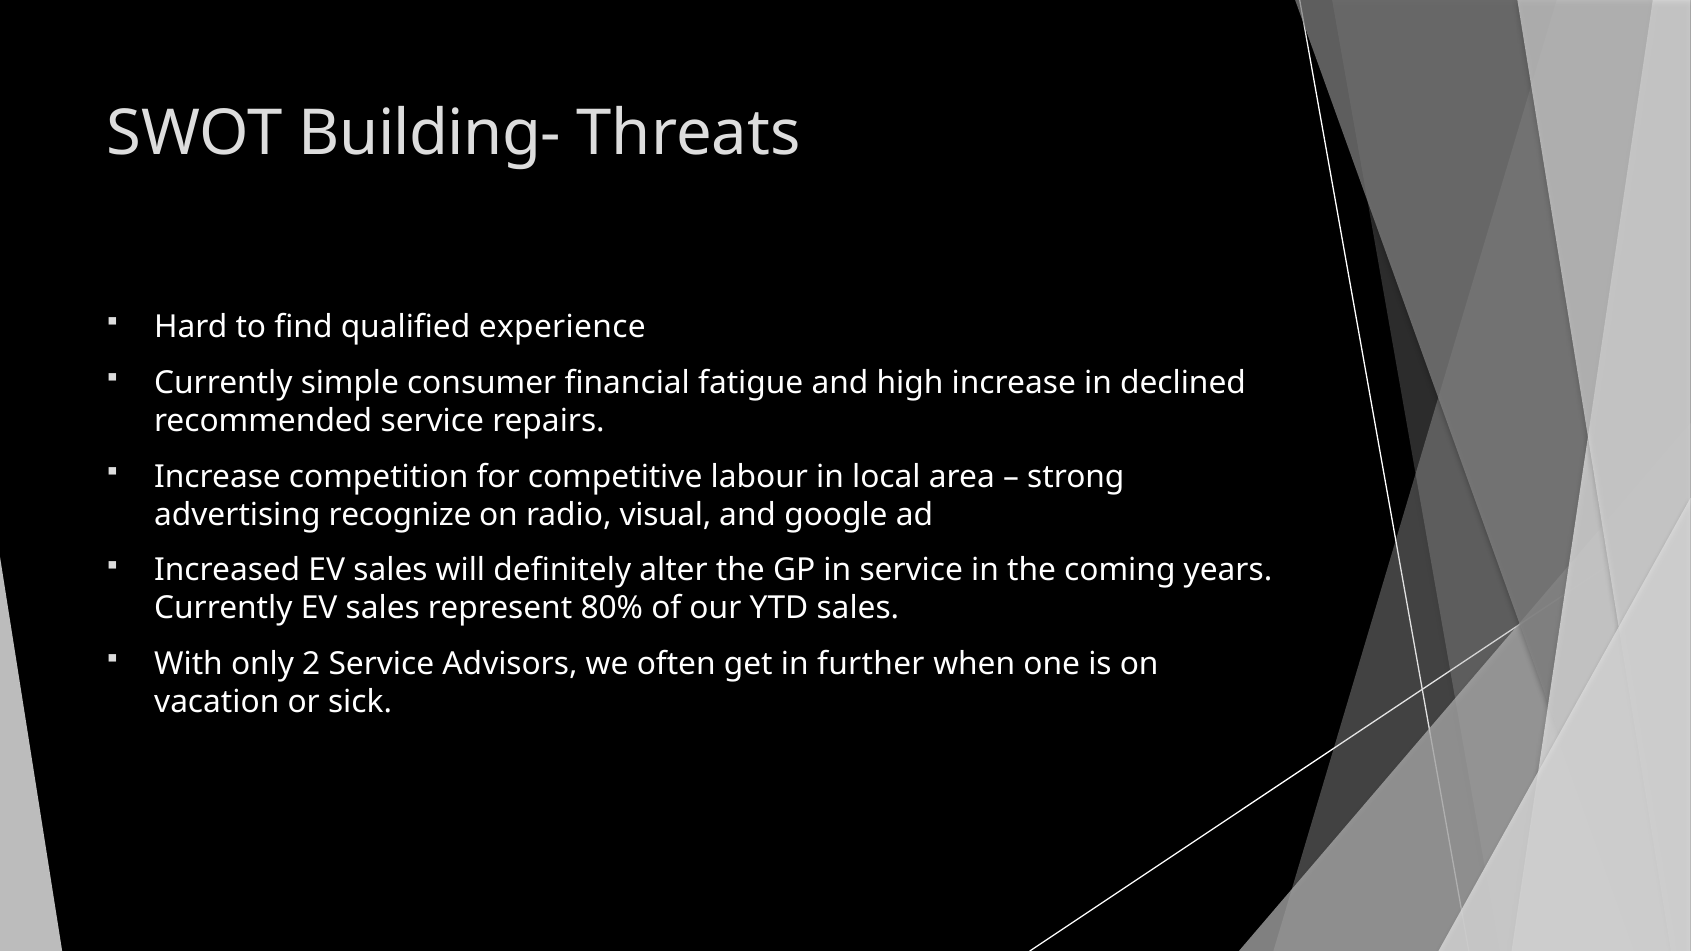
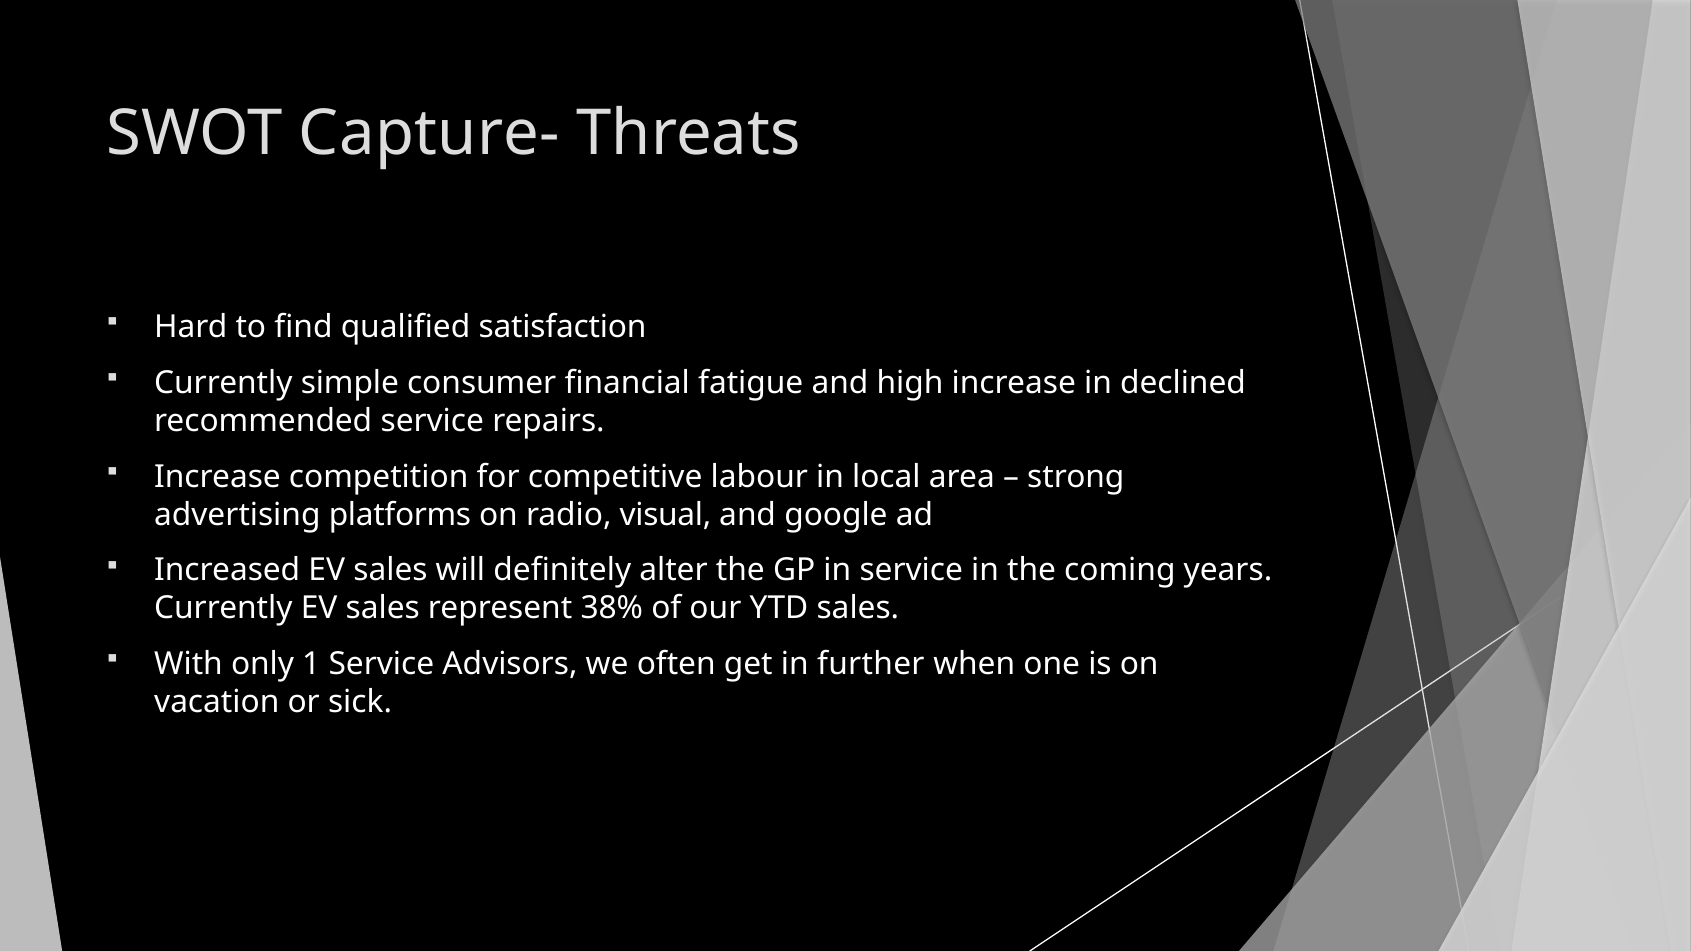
Building-: Building- -> Capture- (429, 133)
experience: experience -> satisfaction (563, 327)
recognize: recognize -> platforms (400, 515)
80%: 80% -> 38% (612, 608)
2: 2 -> 1 (311, 664)
